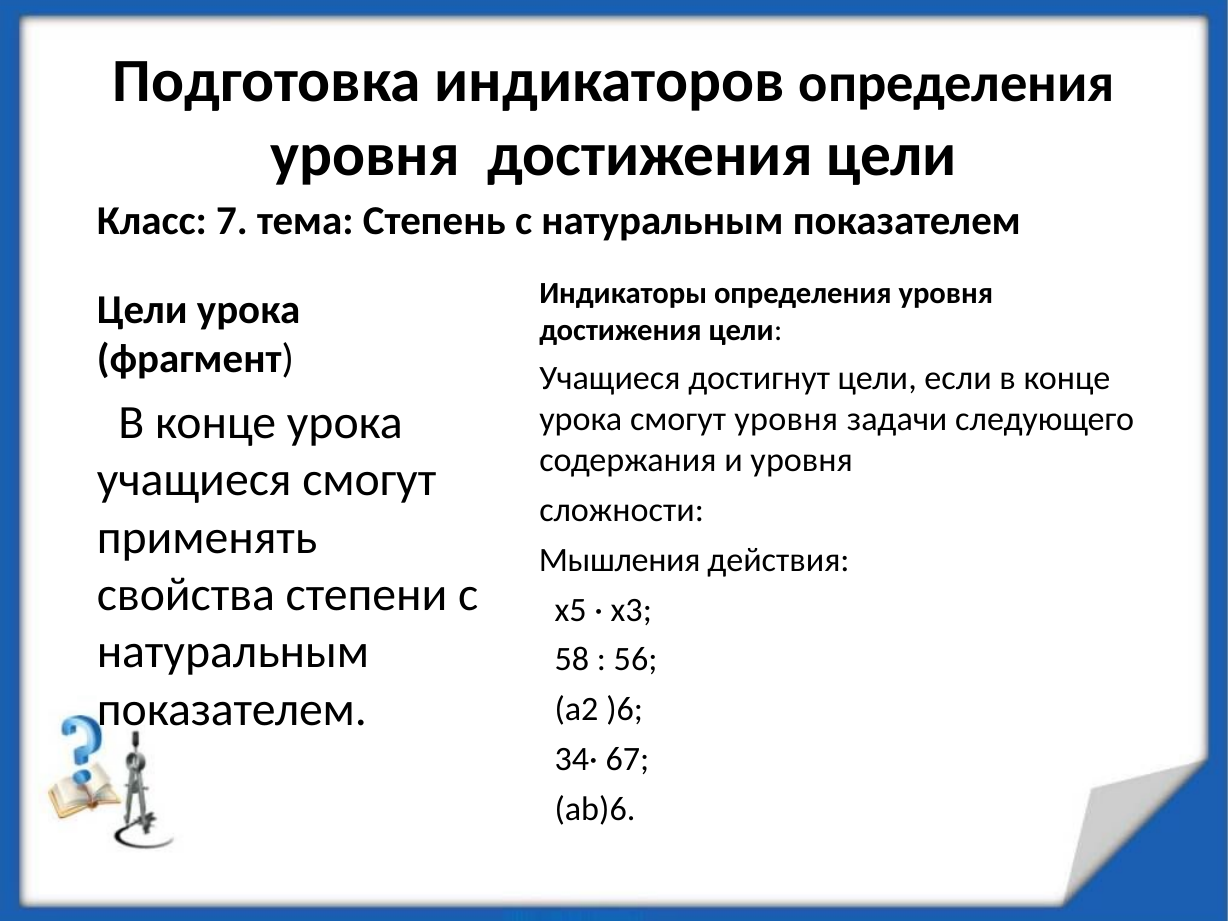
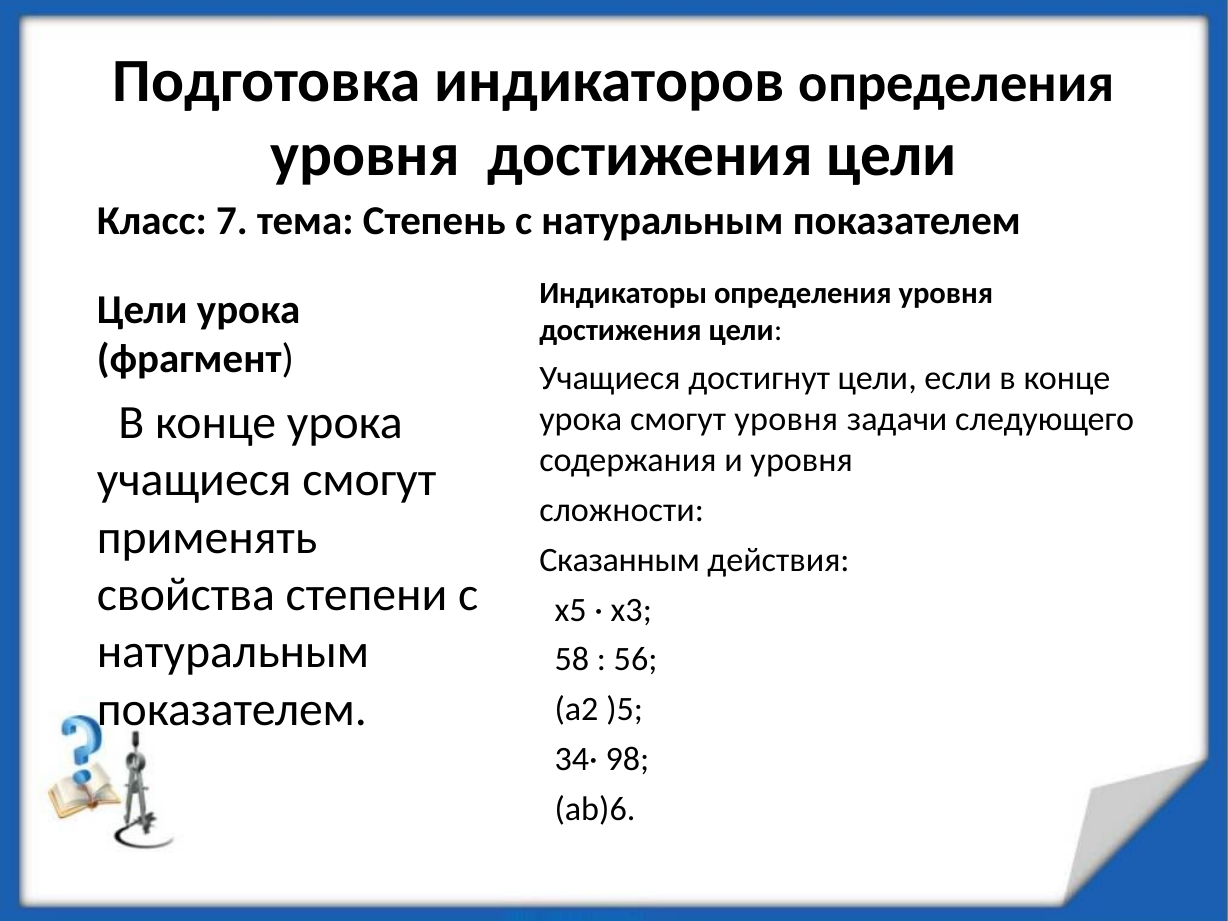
Мышления: Мышления -> Сказанным (620, 560)
)6: )6 -> )5 (625, 710)
67: 67 -> 98 (627, 759)
